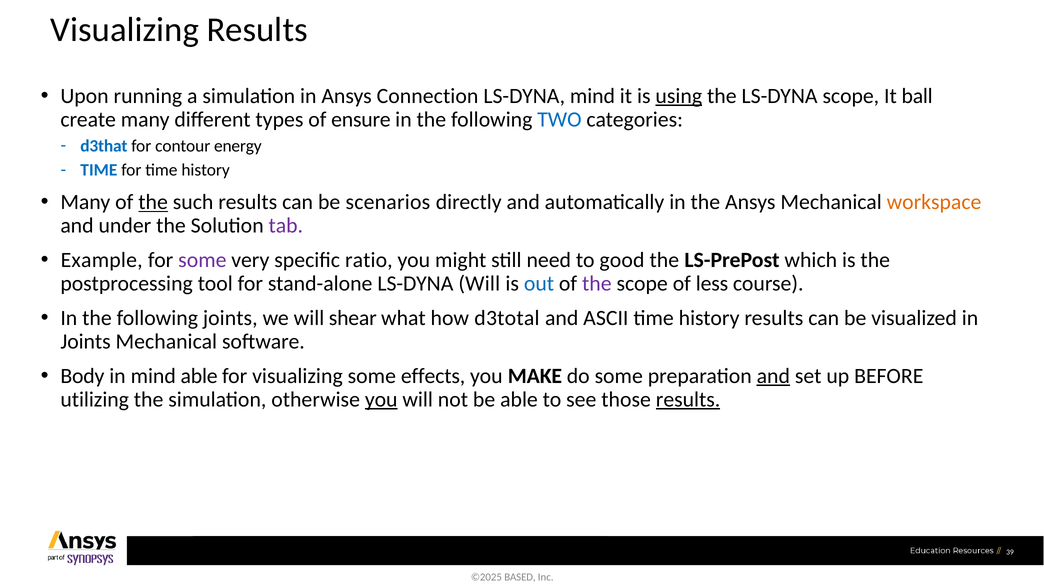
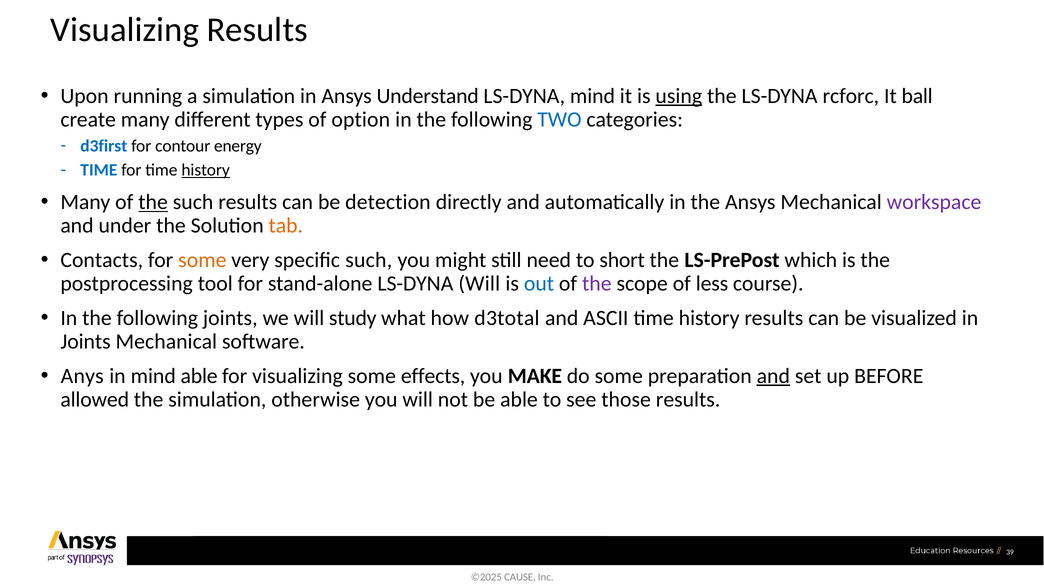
Connection: Connection -> Understand (428, 96)
LS-DYNA scope: scope -> rcforc (851, 96)
ensure: ensure -> option (361, 119)
d3that: d3that -> d3first (104, 146)
history underline: none -> present (206, 170)
scenarios: scenarios -> detection (388, 202)
workspace colour: orange -> purple (934, 202)
tab colour: purple -> orange (286, 226)
Example: Example -> Contacts (102, 260)
some colour: purple -> orange (202, 260)
specific ratio: ratio -> such (369, 260)
good: good -> short (622, 260)
shear: shear -> study (353, 318)
Body: Body -> Anys (82, 376)
utilizing: utilizing -> allowed (95, 400)
you underline: present -> none (381, 400)
results underline: present -> none (688, 400)
BASED: BASED -> CAUSE (520, 577)
